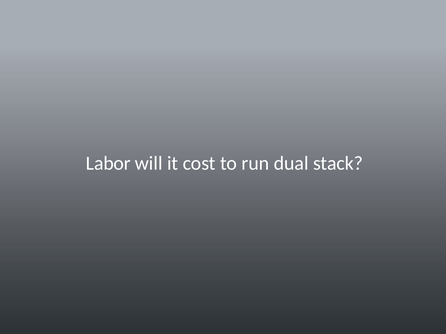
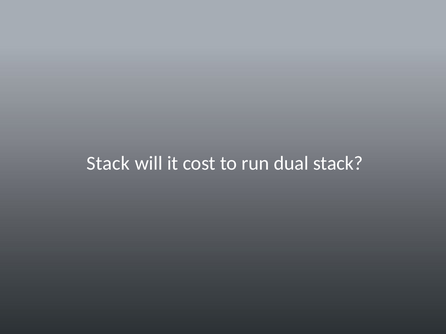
Labor: Labor -> Stack (108, 163)
